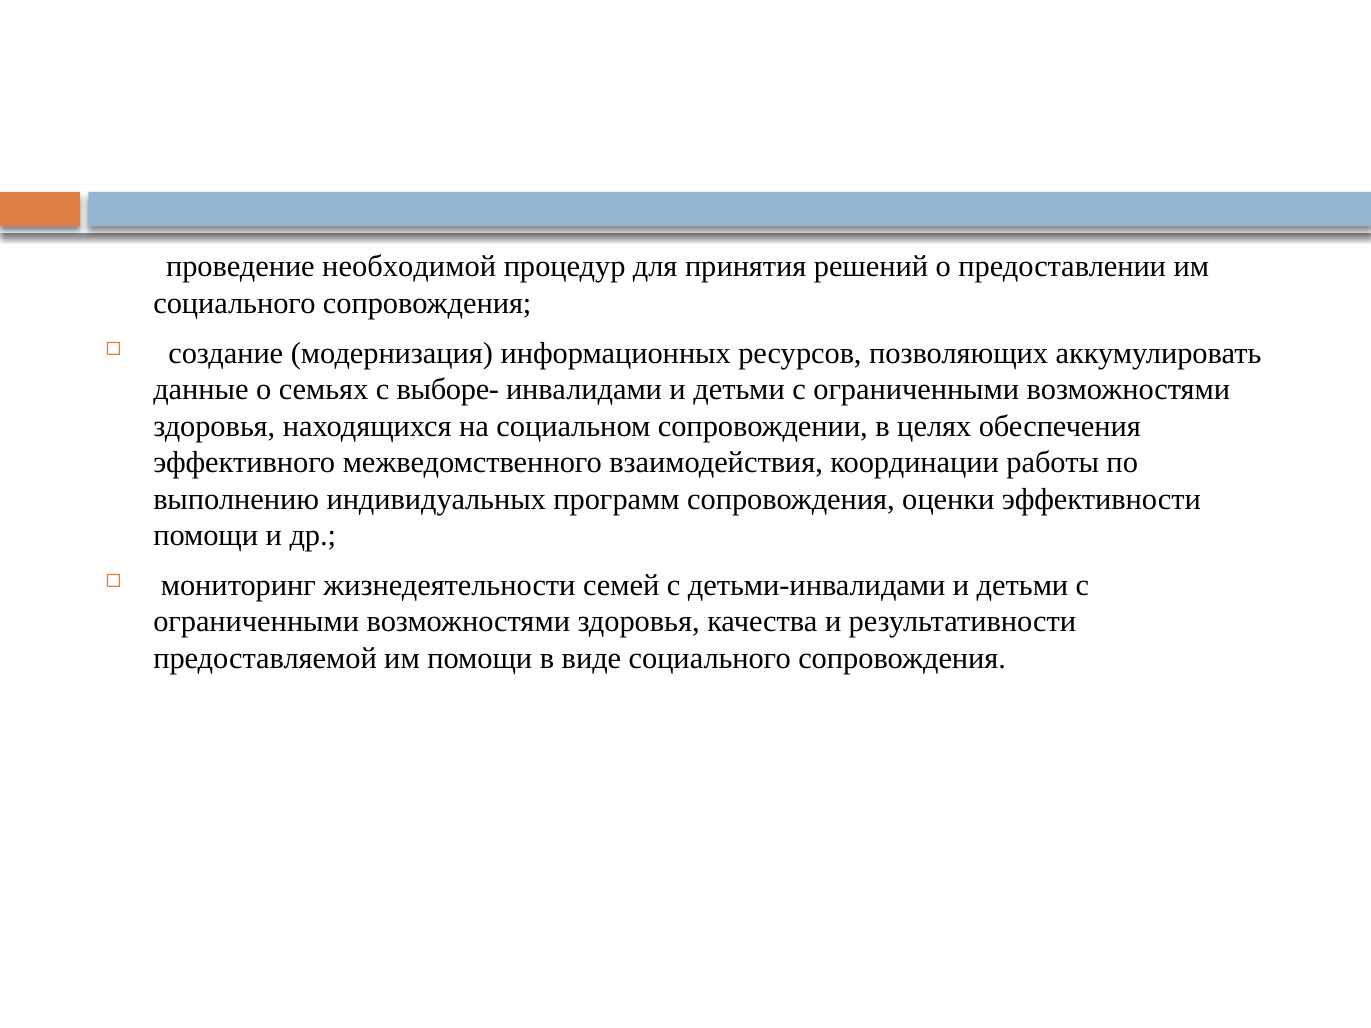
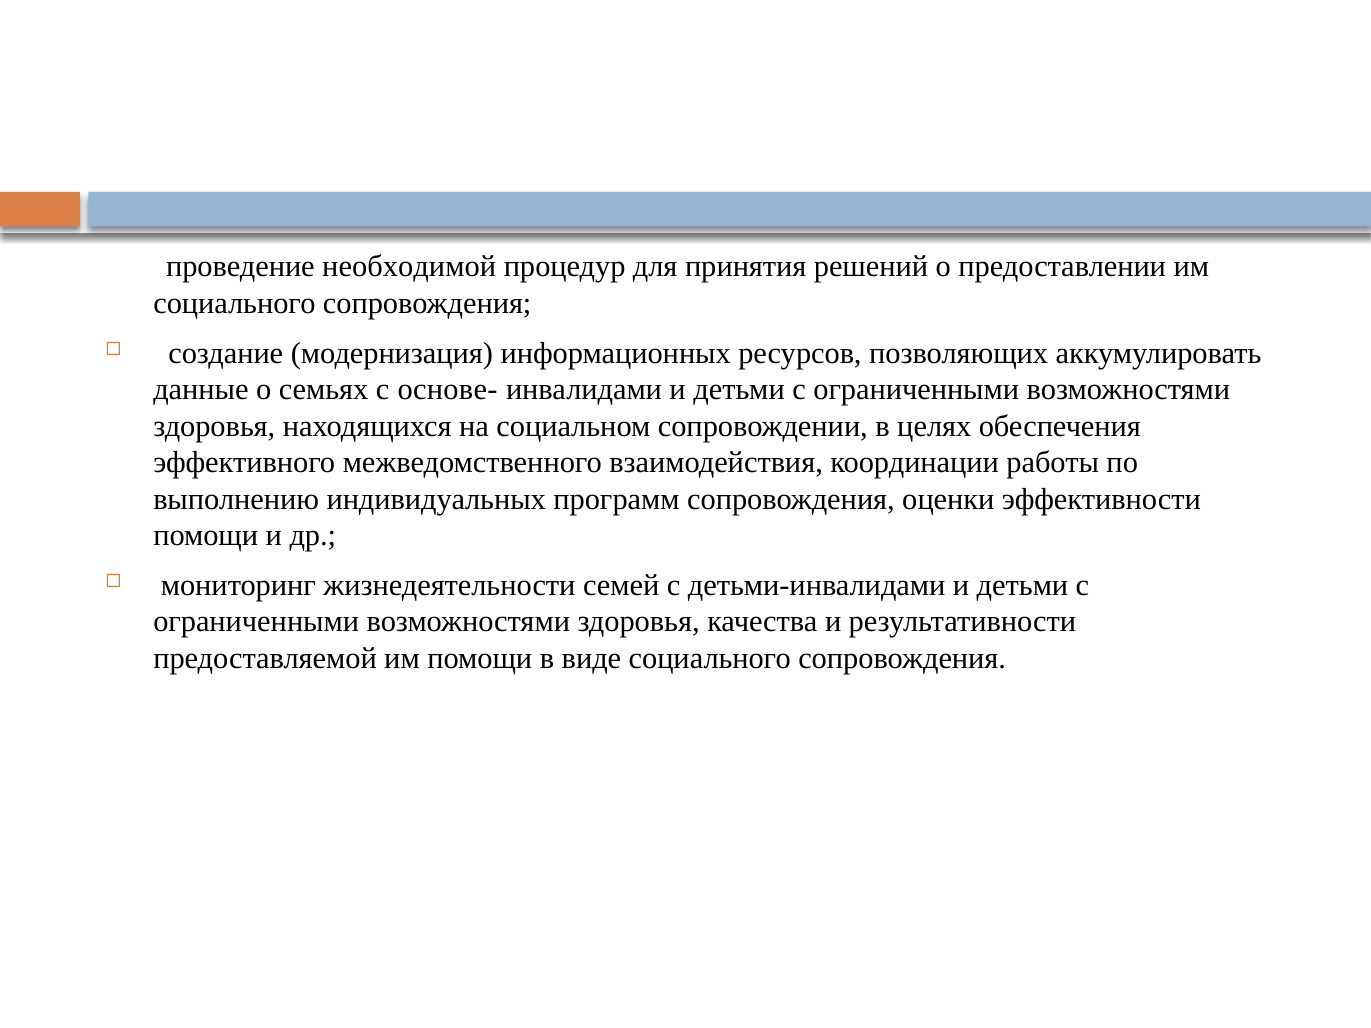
выборе-: выборе- -> основе- (448, 390)
